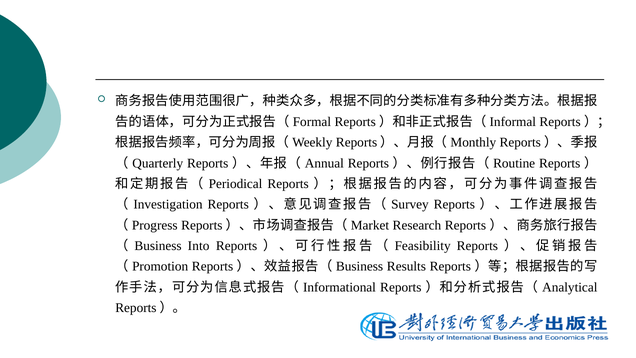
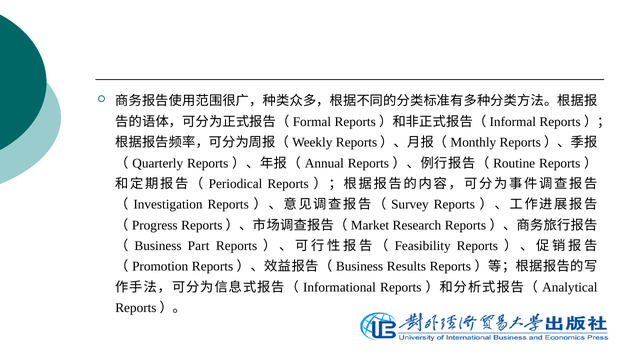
Into: Into -> Part (199, 246)
